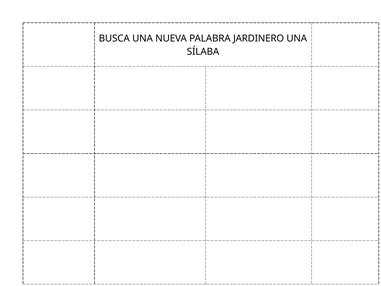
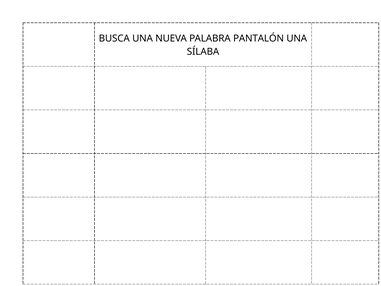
JARDINERO: JARDINERO -> PANTALÓN (259, 38)
